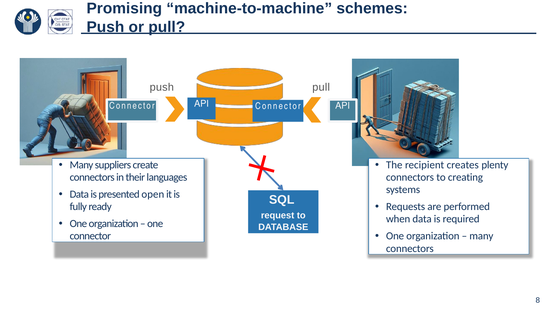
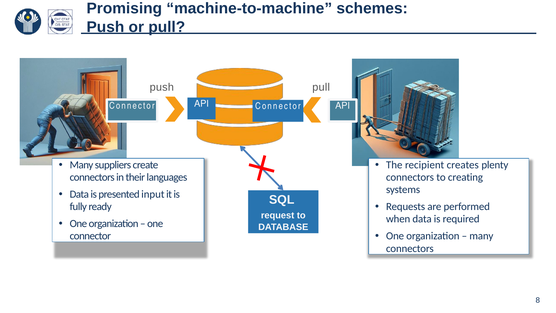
open: open -> input (153, 194)
